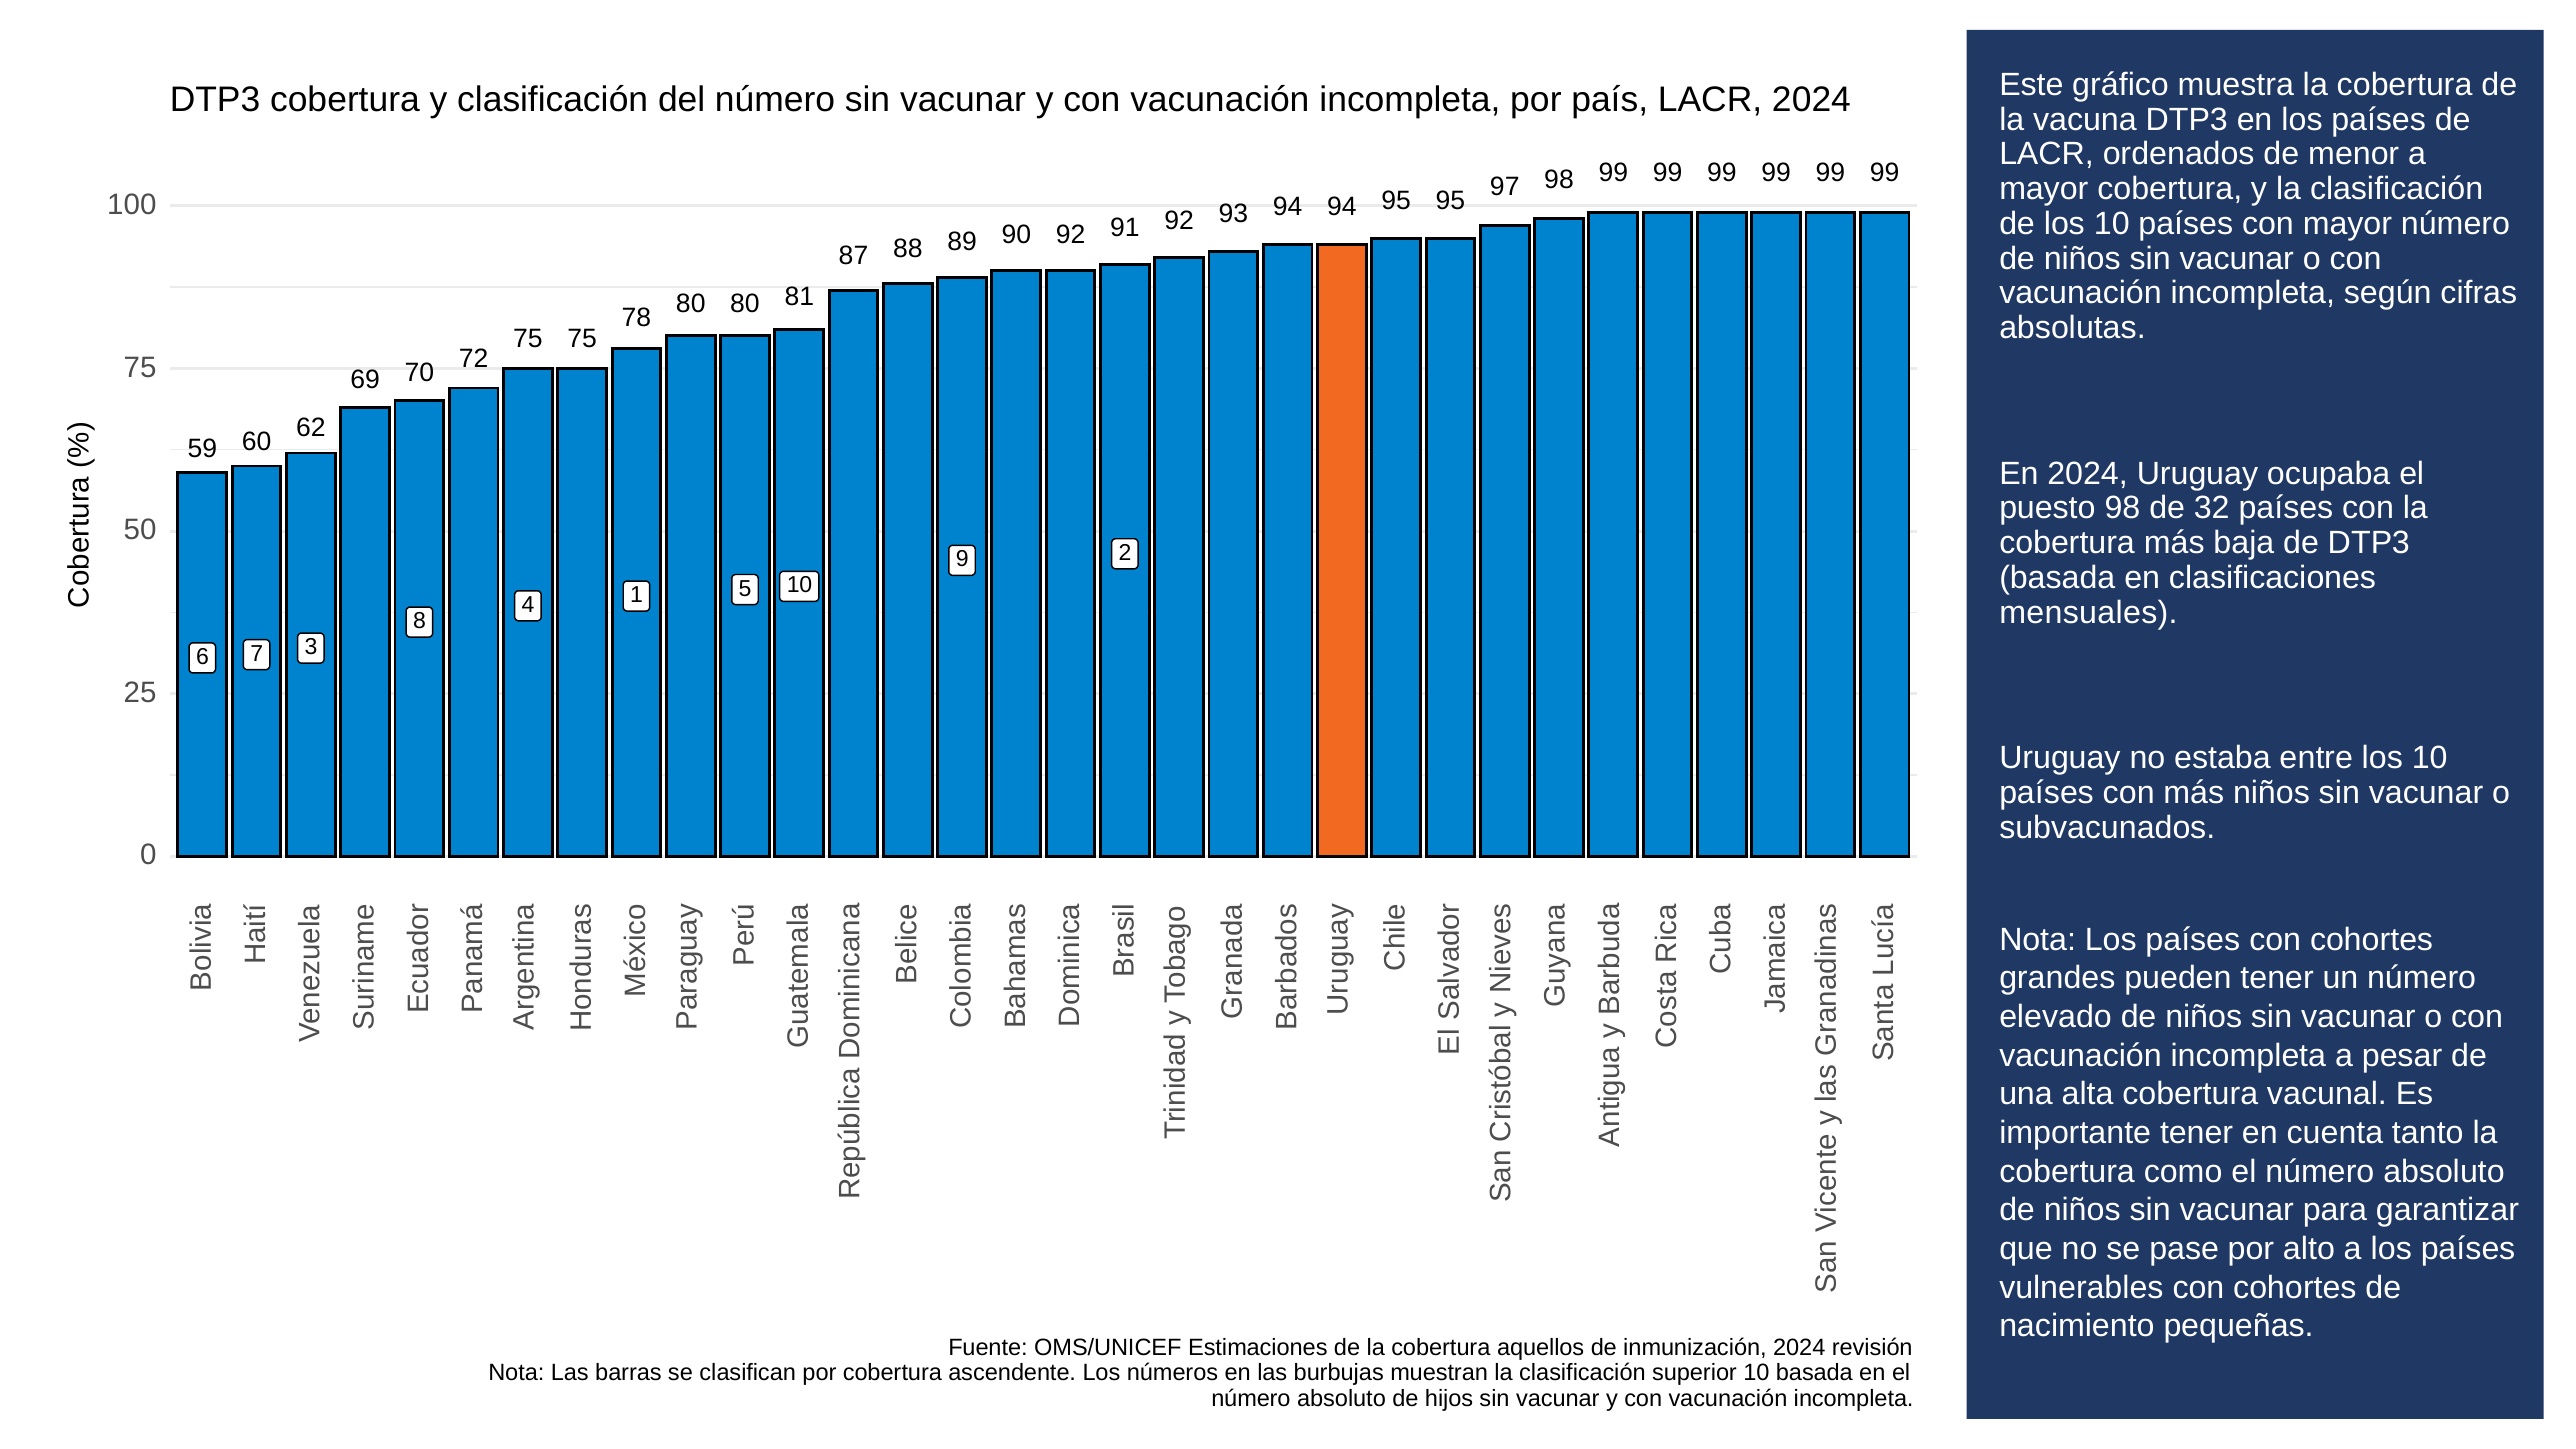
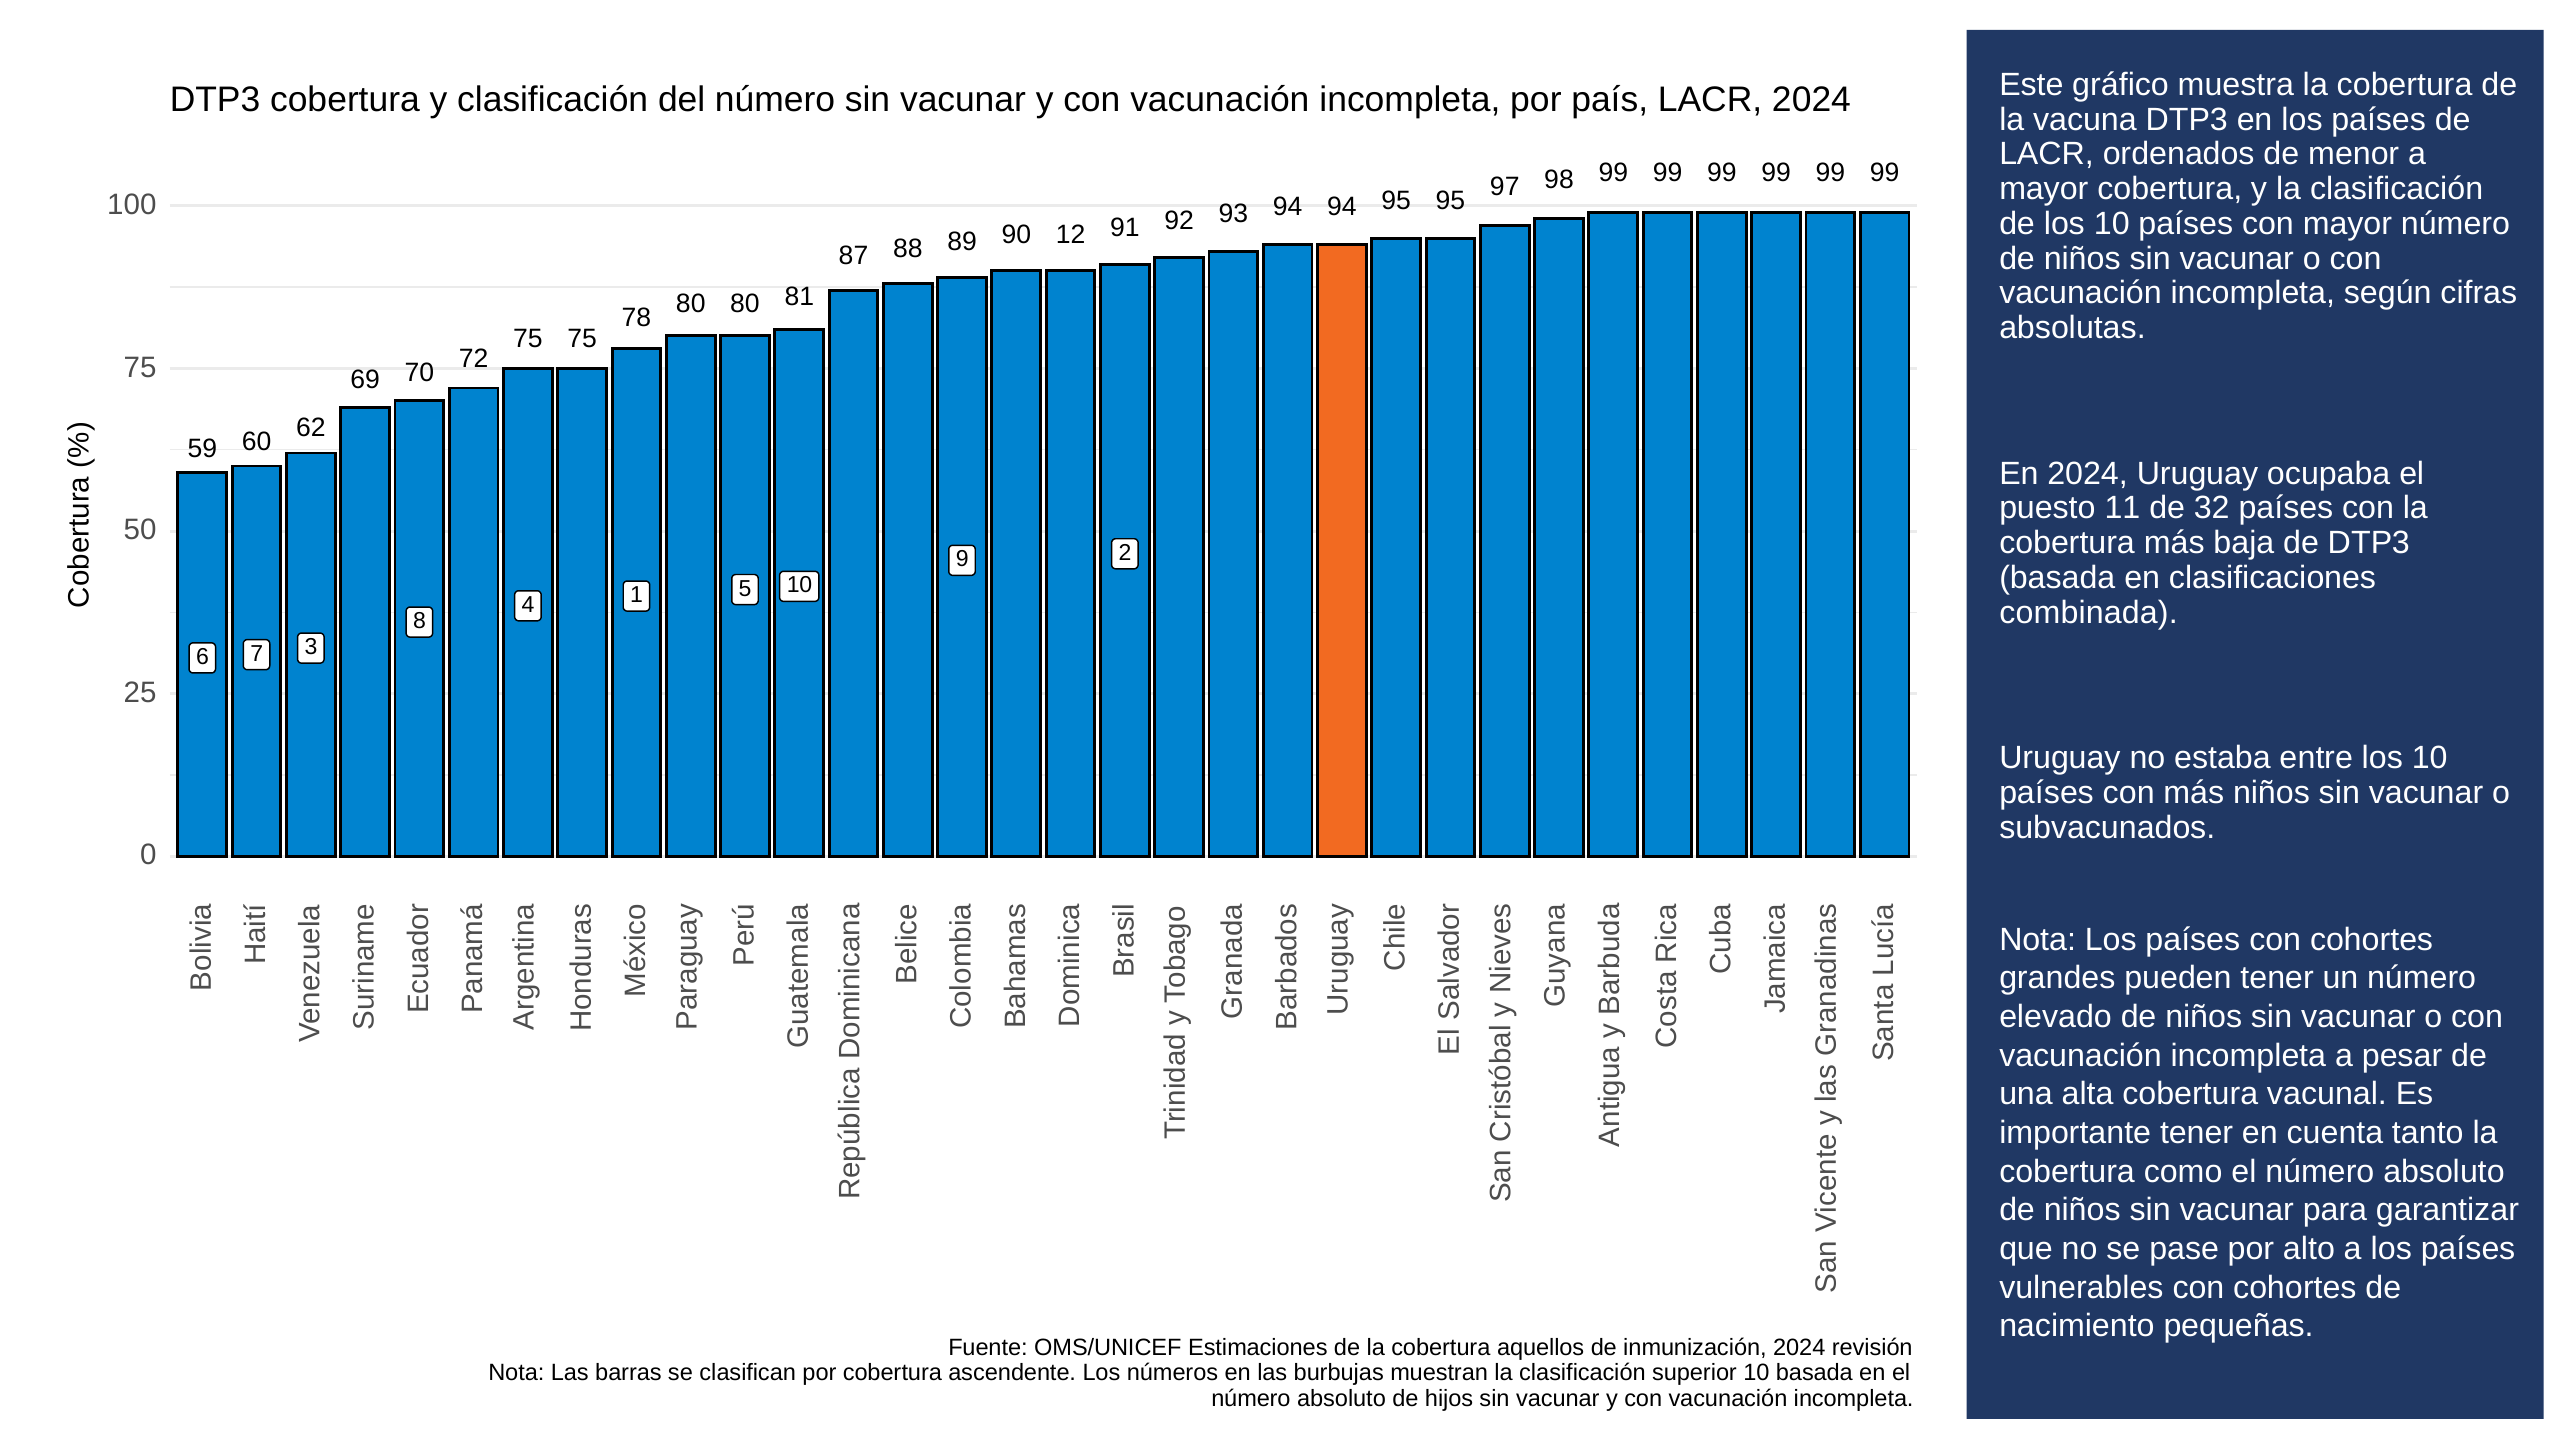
90 92: 92 -> 12 (1071, 235)
puesto 98: 98 -> 11 (2123, 508)
mensuales: mensuales -> combinada (2089, 613)
